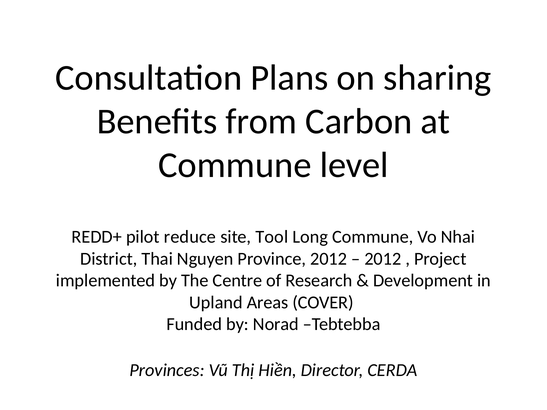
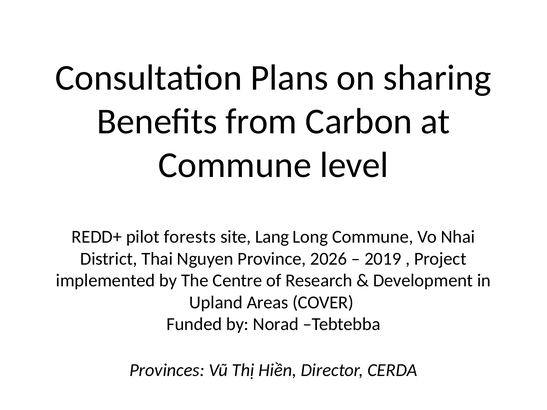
reduce: reduce -> forests (190, 237)
Tool: Tool -> Lang (272, 237)
Province 2012: 2012 -> 2026 (329, 259)
2012: 2012 -> 2019 (383, 259)
